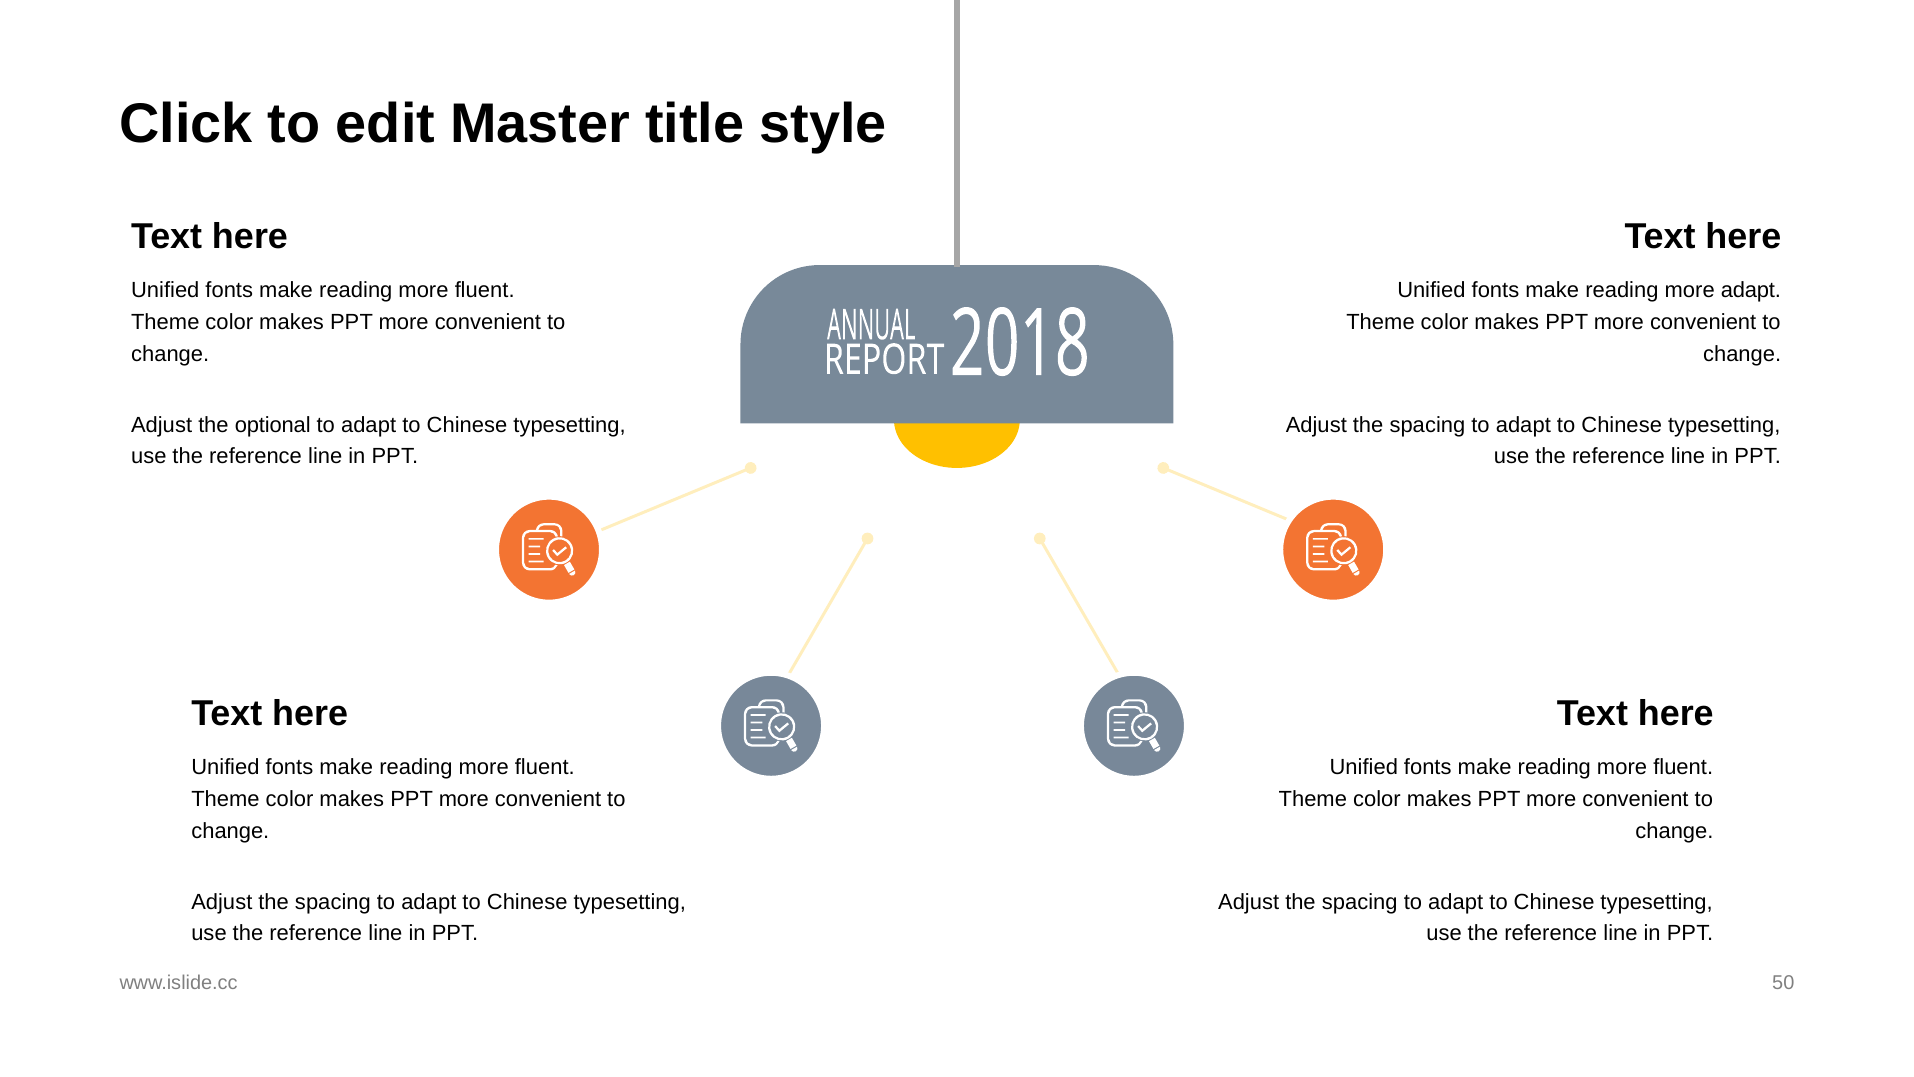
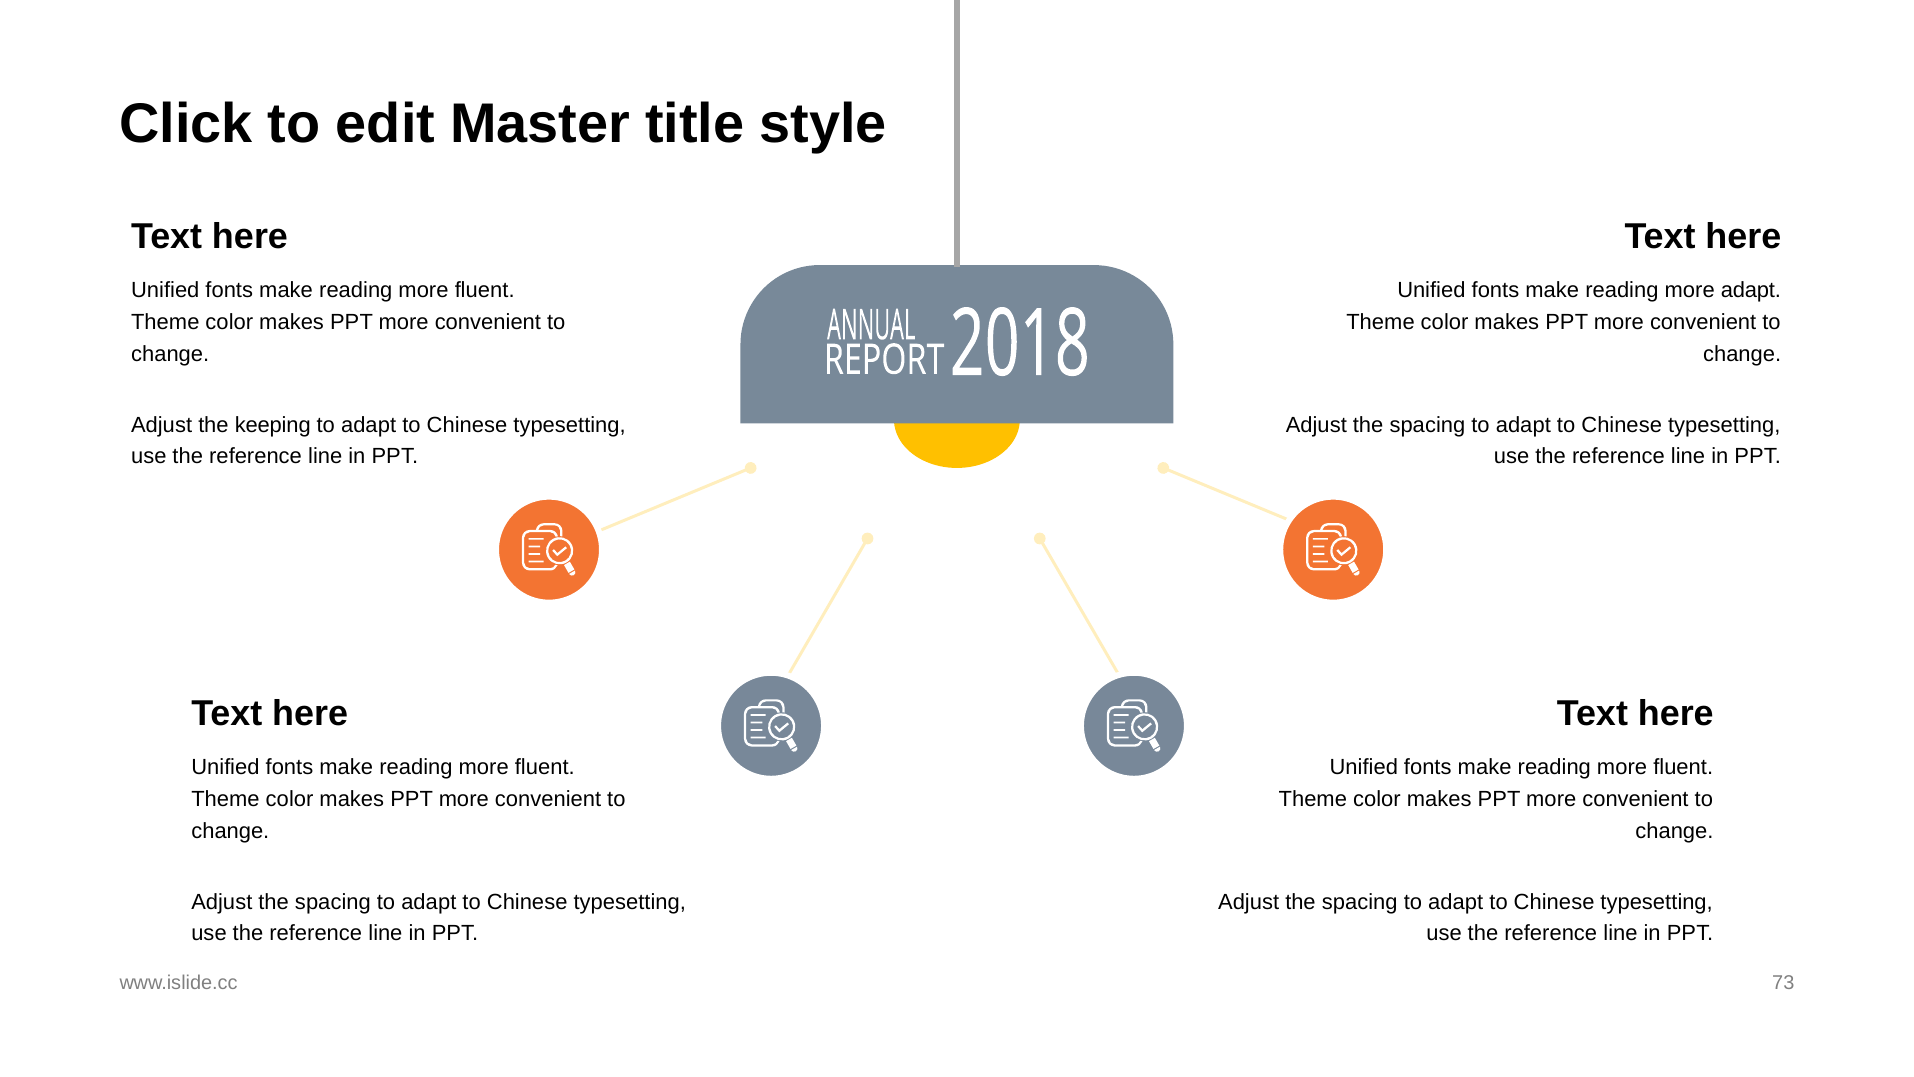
optional: optional -> keeping (273, 425)
50: 50 -> 73 (1783, 982)
